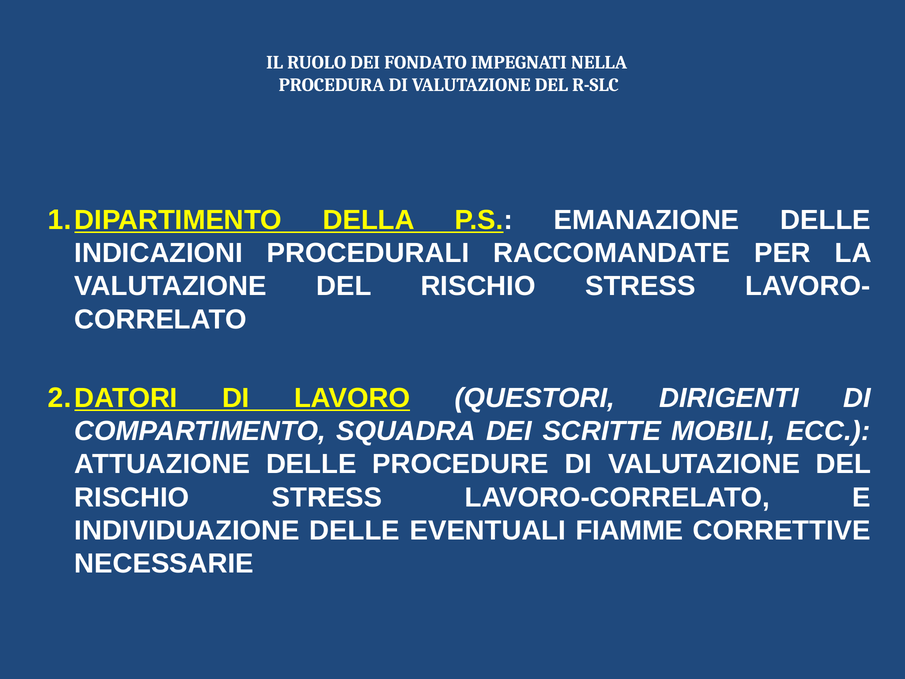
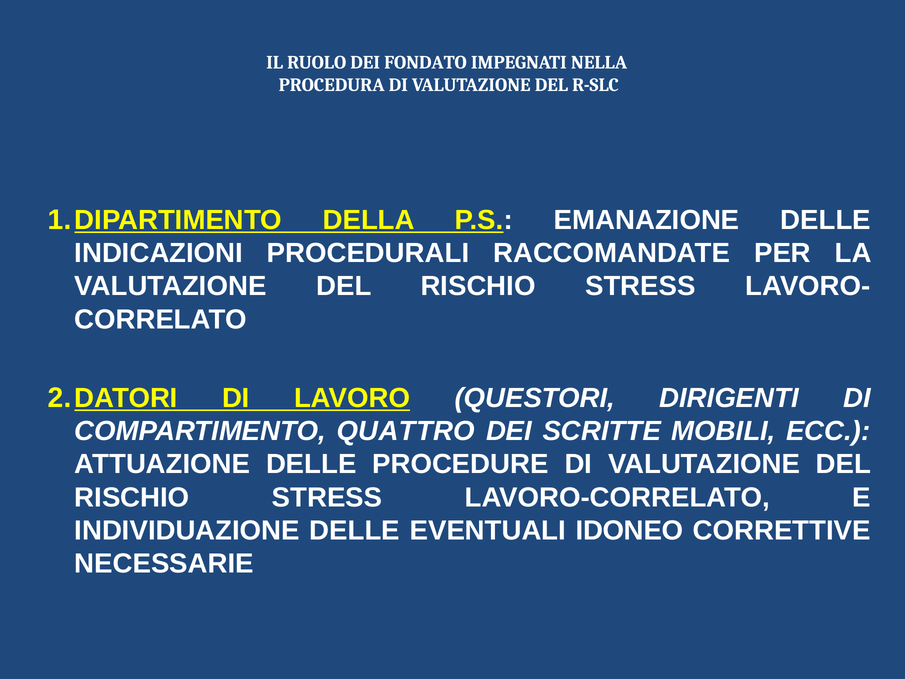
SQUADRA: SQUADRA -> QUATTRO (406, 431)
FIAMME: FIAMME -> IDONEO (629, 530)
